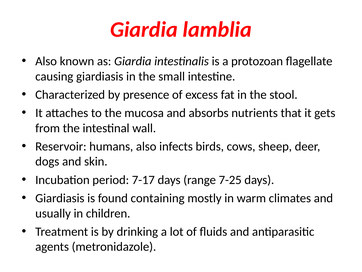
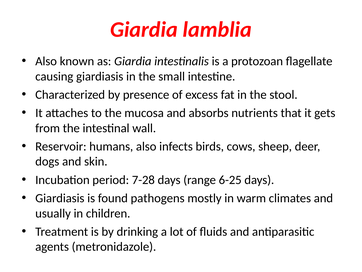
7-17: 7-17 -> 7-28 (143, 180)
7-25: 7-25 -> 6-25 (230, 180)
containing: containing -> pathogens (158, 198)
